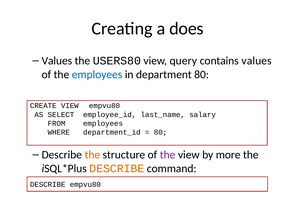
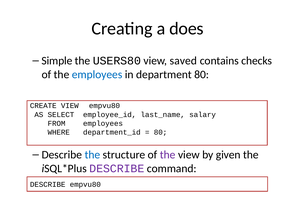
Values: Values -> Simple (57, 61)
query: query -> saved (183, 61)
contains values: values -> checks (257, 61)
the colour: orange -> blue (92, 155)
more: more -> given (228, 155)
DESCRIBE colour: orange -> purple (117, 169)
